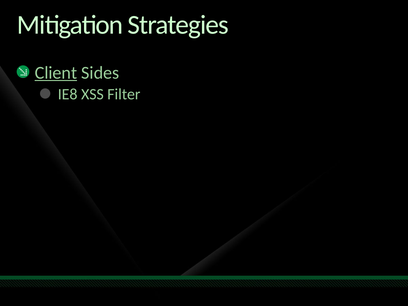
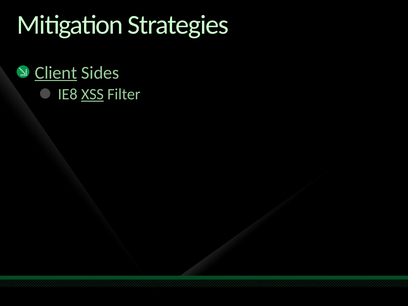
XSS underline: none -> present (92, 94)
